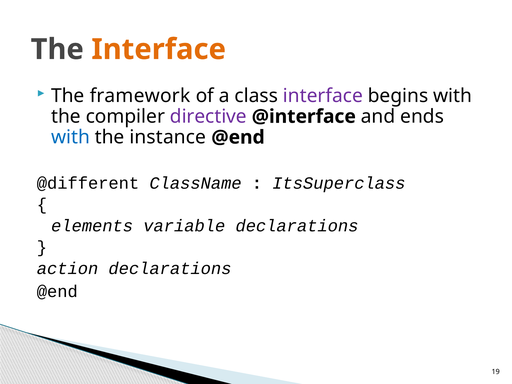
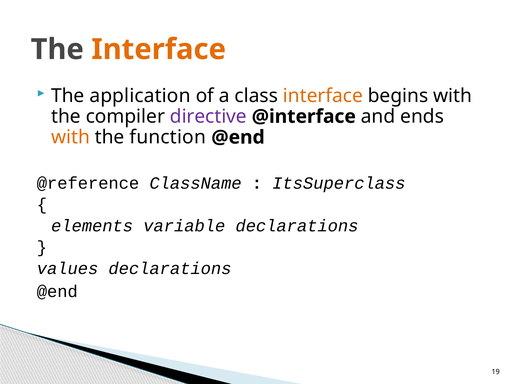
framework: framework -> application (140, 96)
interface colour: purple -> orange (323, 96)
with colour: blue -> orange (71, 137)
instance: instance -> function (168, 137)
@different: @different -> @reference (88, 183)
action: action -> values (68, 268)
